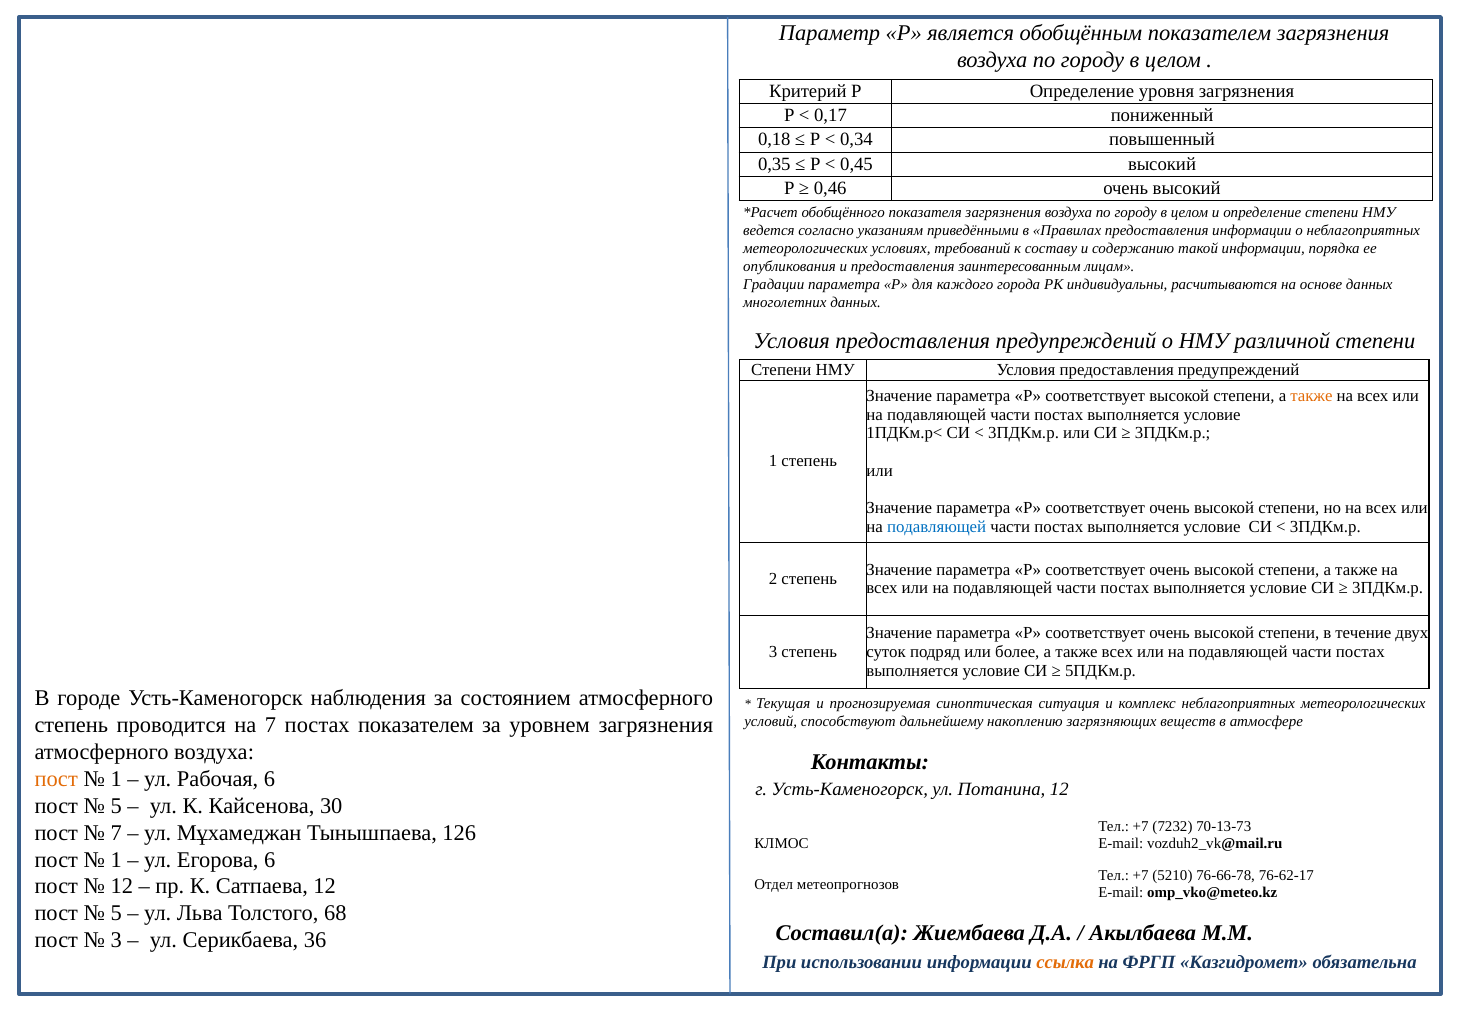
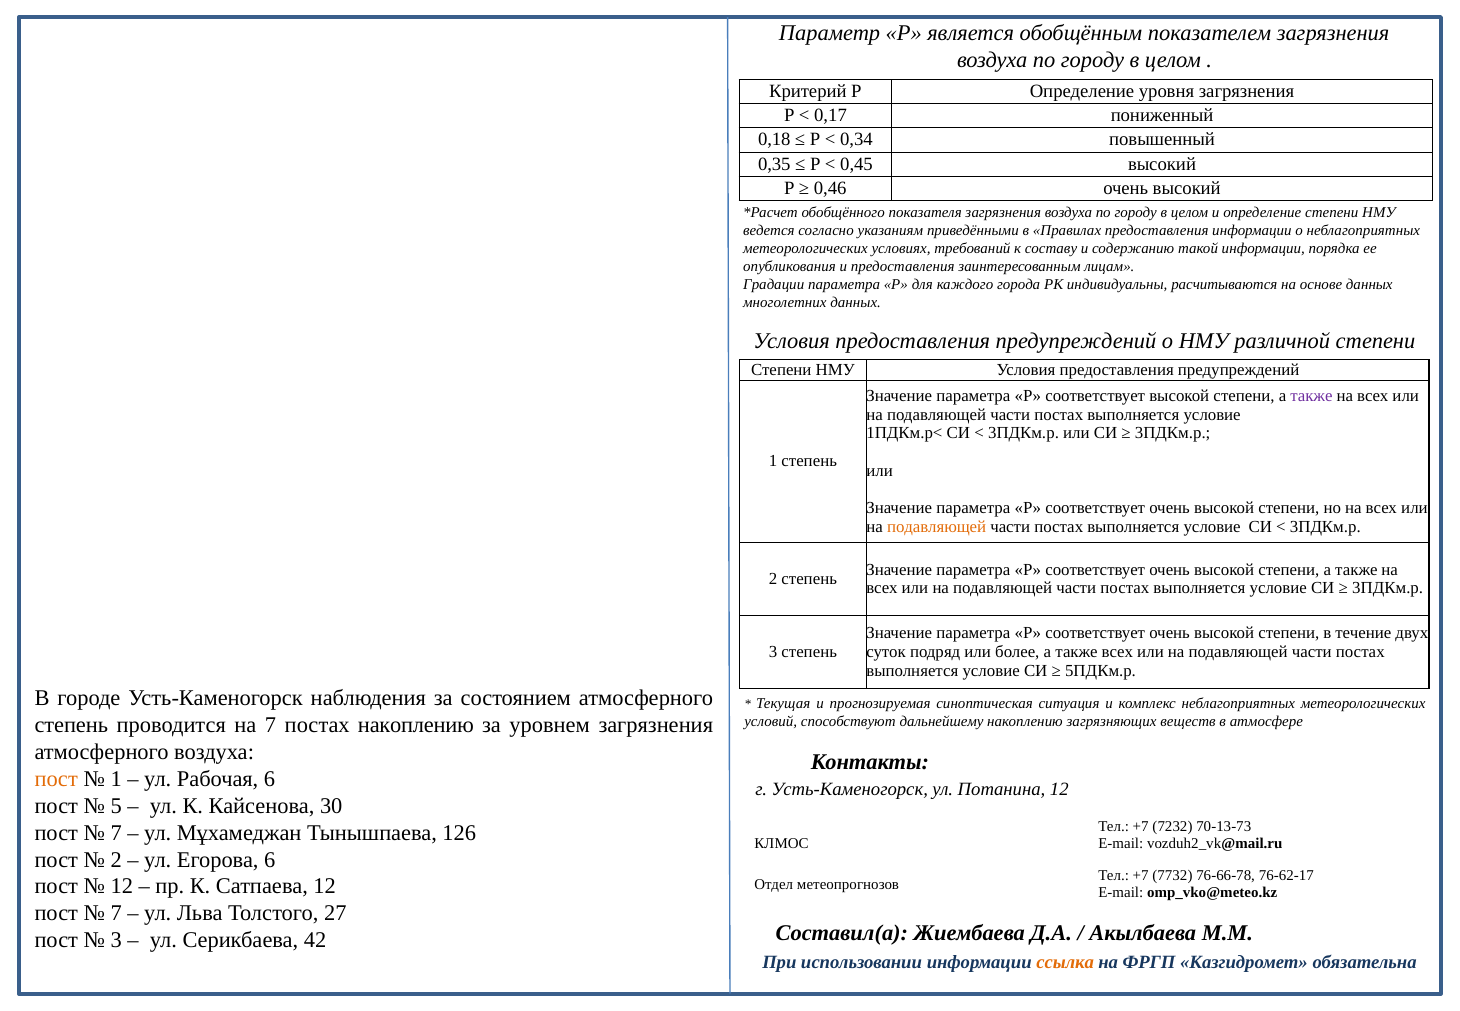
также colour: orange -> purple (1312, 396)
подавляющей colour: blue -> orange (937, 526)
постах показателем: показателем -> накоплению (416, 725)
1: 1 -> 2 (116, 859)
5210: 5210 -> 7732 (1172, 876)
5: 5 -> 7 (116, 913)
68: 68 -> 27 (335, 913)
36: 36 -> 42 (315, 940)
